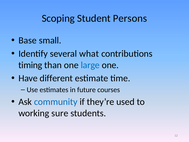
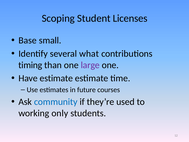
Persons: Persons -> Licenses (130, 18)
large colour: blue -> purple (90, 65)
Have different: different -> estimate (56, 78)
sure: sure -> only (60, 113)
